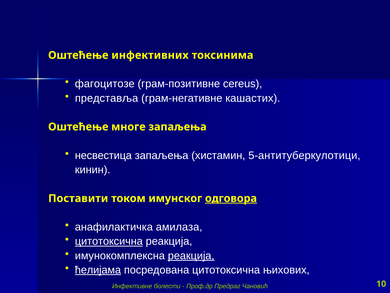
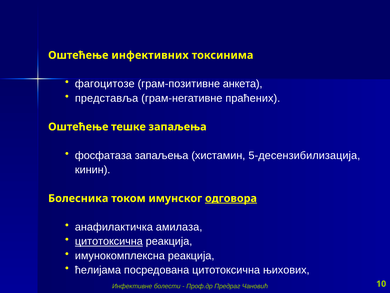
cereus: cereus -> анкета (243, 84)
кашастих: кашастих -> праћених (253, 98)
многе: многе -> тешке (128, 127)
несвестица: несвестица -> фосфатаза (103, 155)
5-антитуберкулотици: 5-антитуберкулотици -> 5-десензибилизација (304, 155)
Поставити: Поставити -> Болесника (78, 198)
реакција underline: present -> none (191, 255)
ћелијама underline: present -> none (98, 270)
